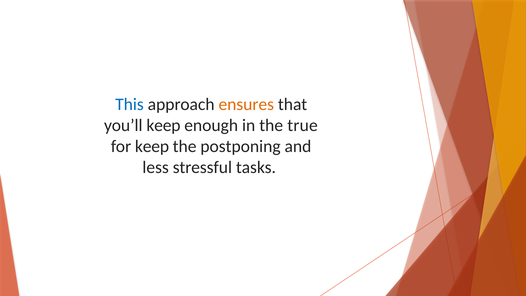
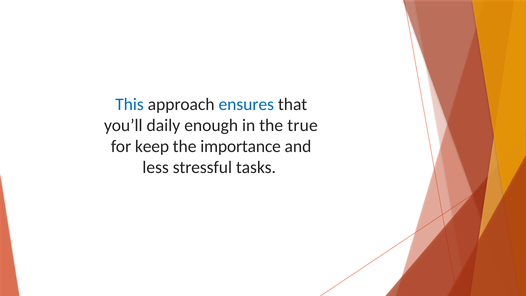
ensures colour: orange -> blue (246, 104)
you’ll keep: keep -> daily (163, 125)
postponing: postponing -> importance (241, 146)
